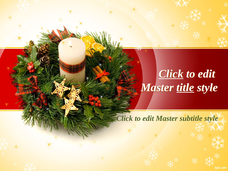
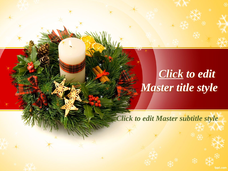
title underline: present -> none (185, 87)
